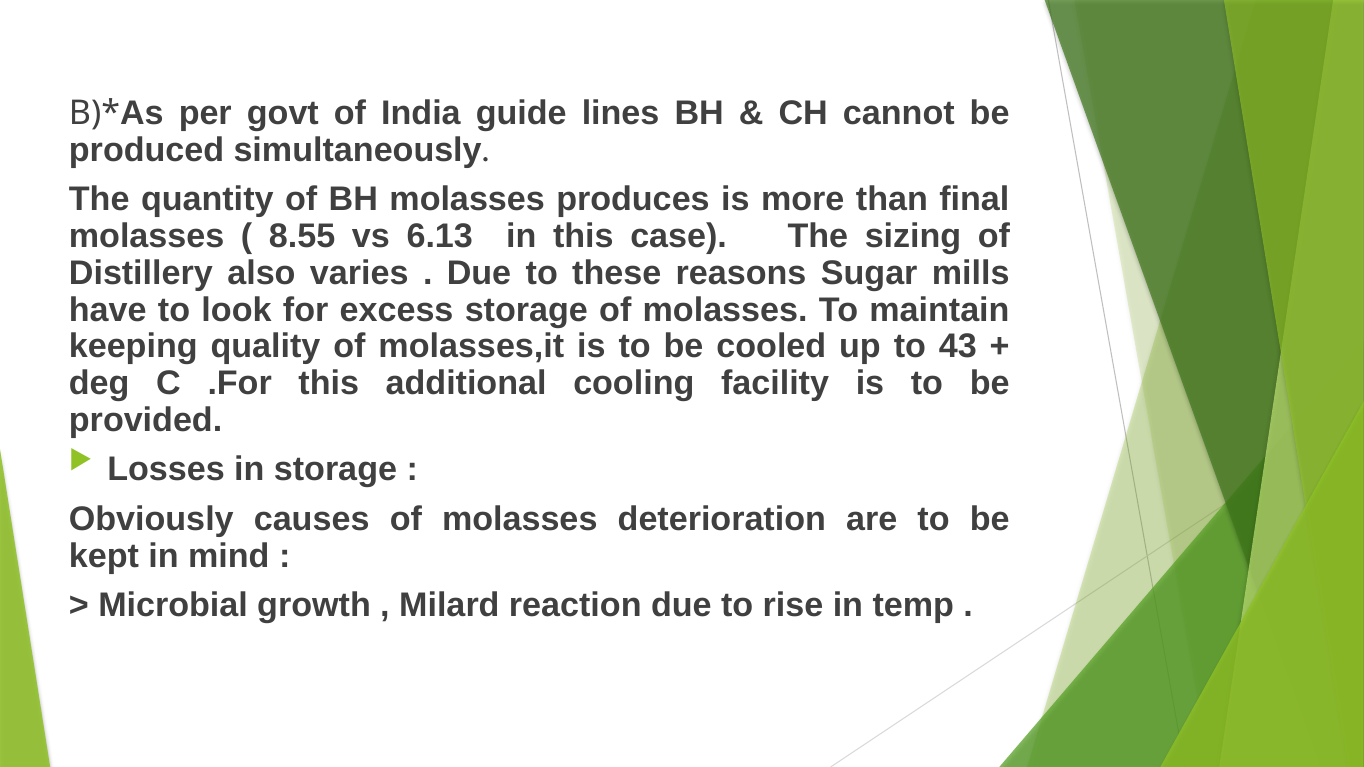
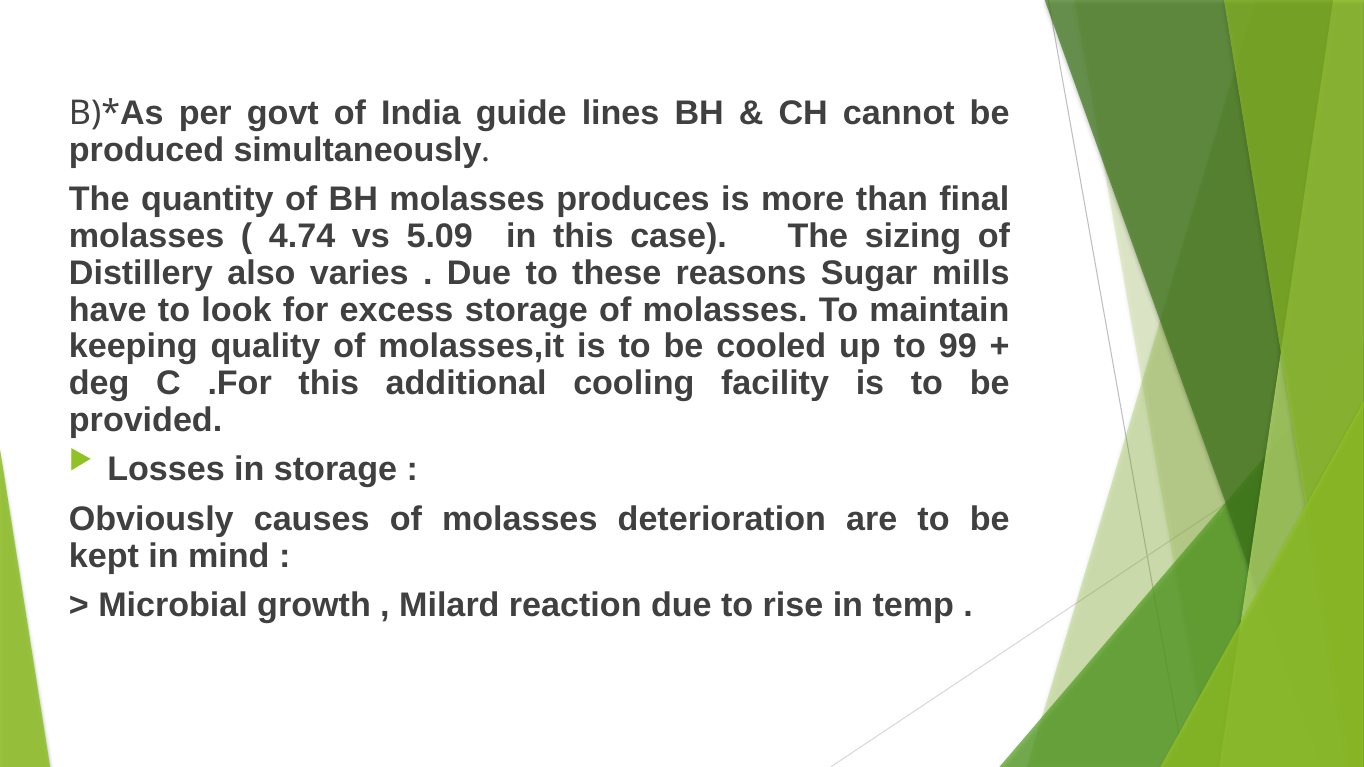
8.55: 8.55 -> 4.74 (302, 236)
6.13: 6.13 -> 5.09 (440, 236)
43: 43 -> 99 (958, 347)
